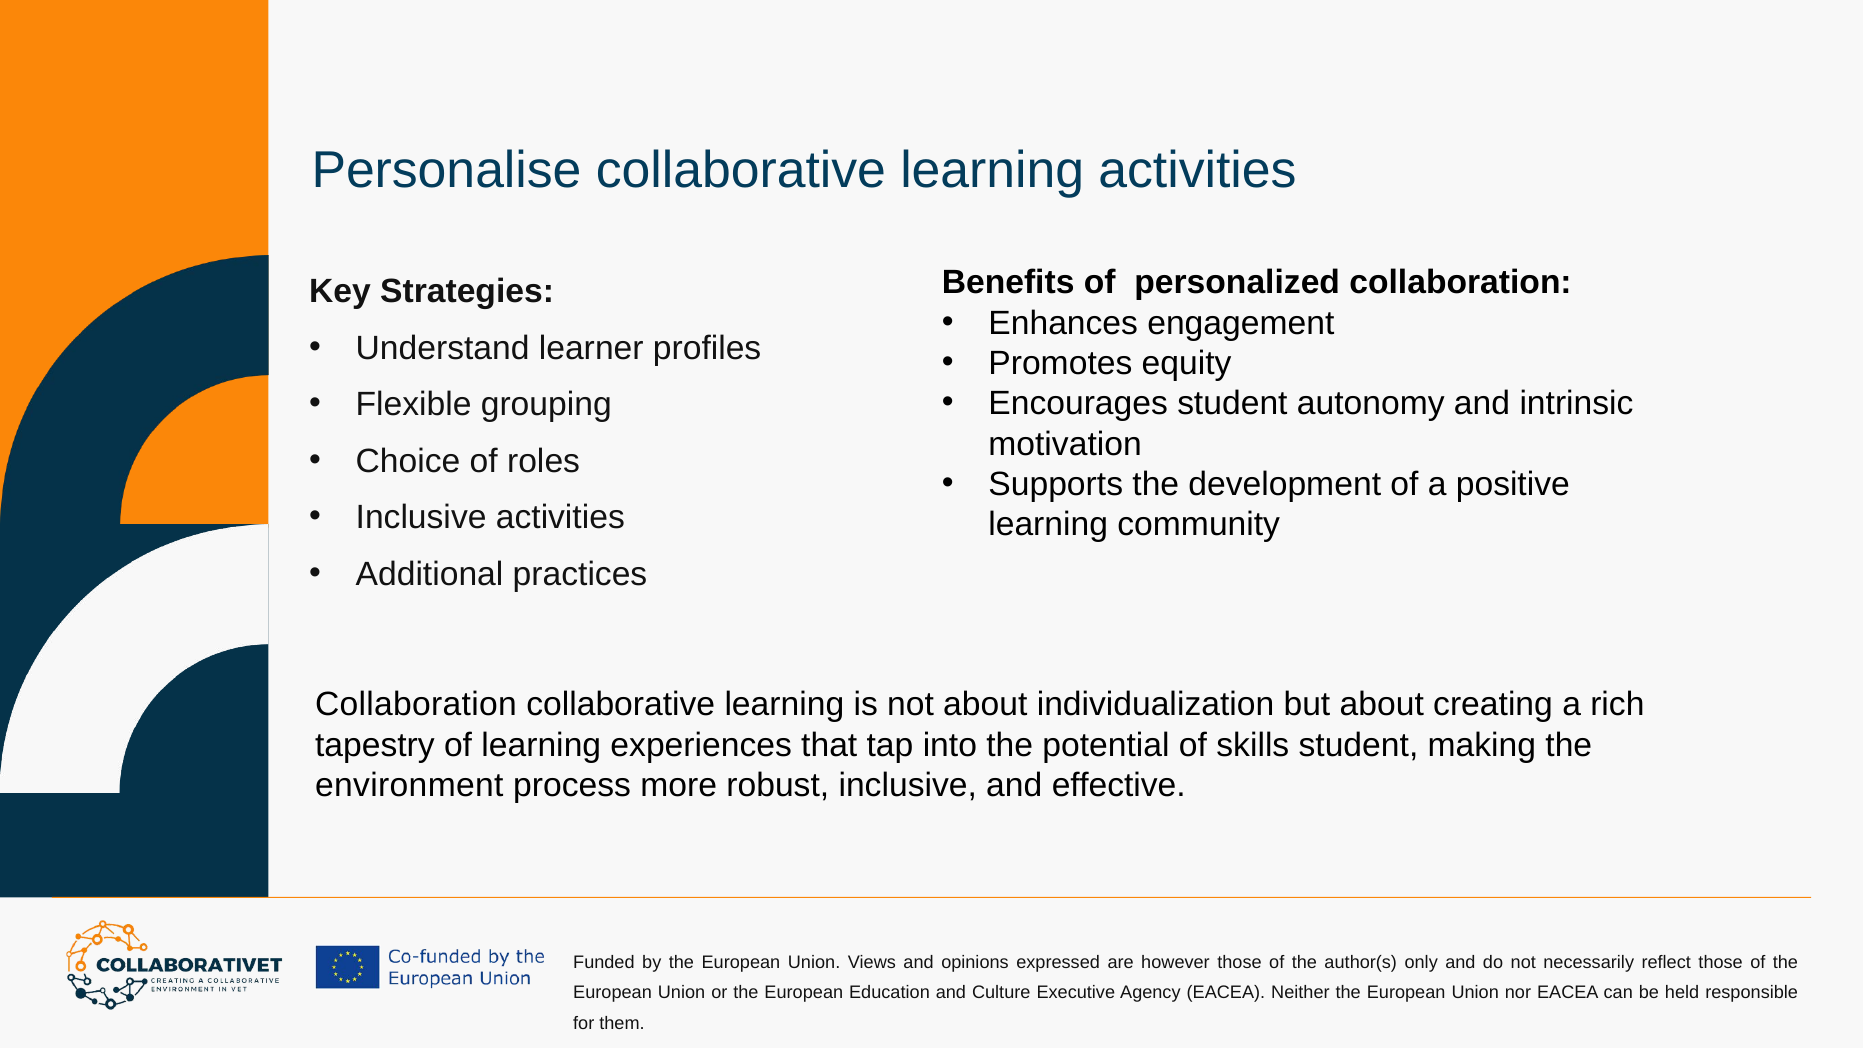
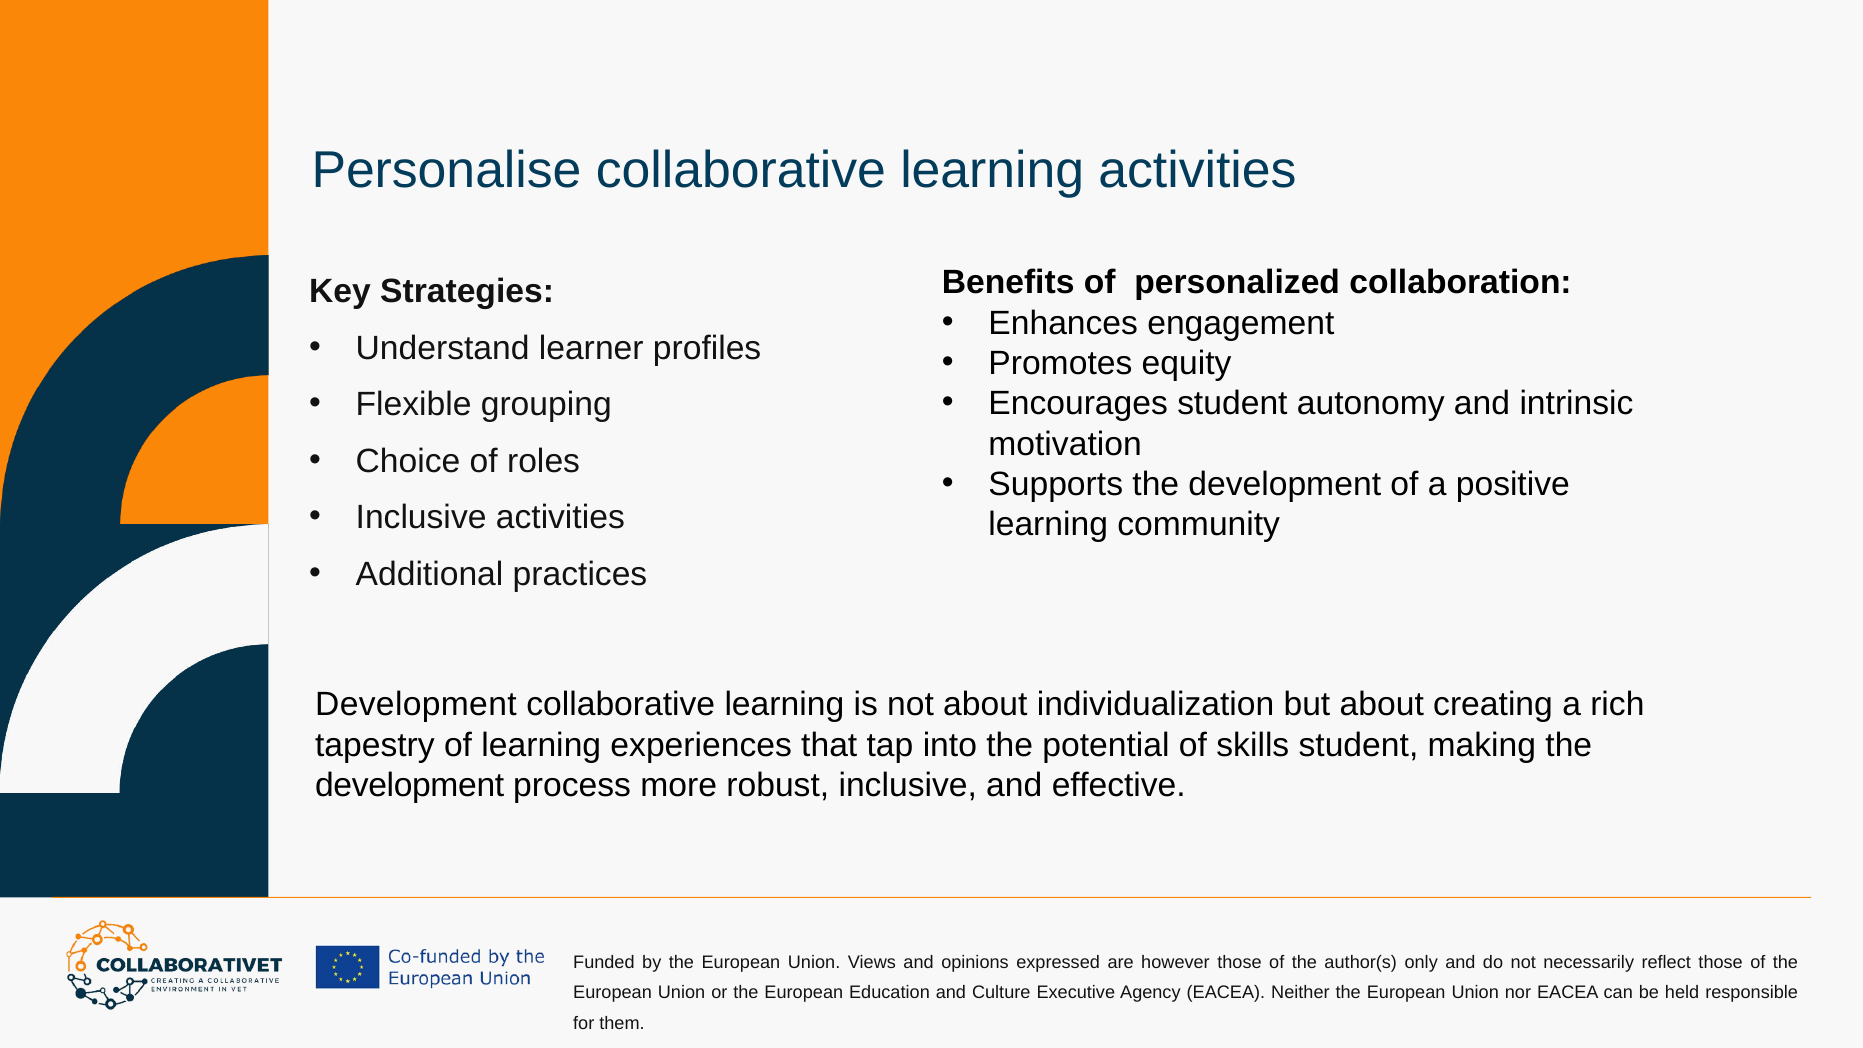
Collaboration: Collaboration -> Development (416, 705)
environment: environment -> development (410, 785)
